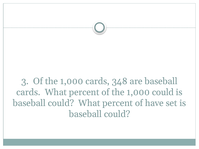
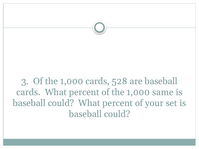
348: 348 -> 528 (120, 81)
1,000 could: could -> same (163, 92)
have: have -> your (154, 103)
